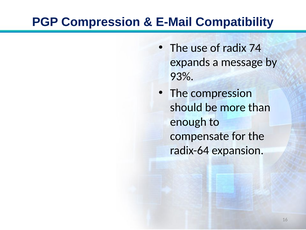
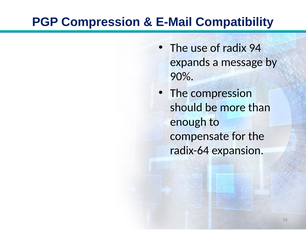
74: 74 -> 94 (255, 48)
93%: 93% -> 90% (182, 76)
